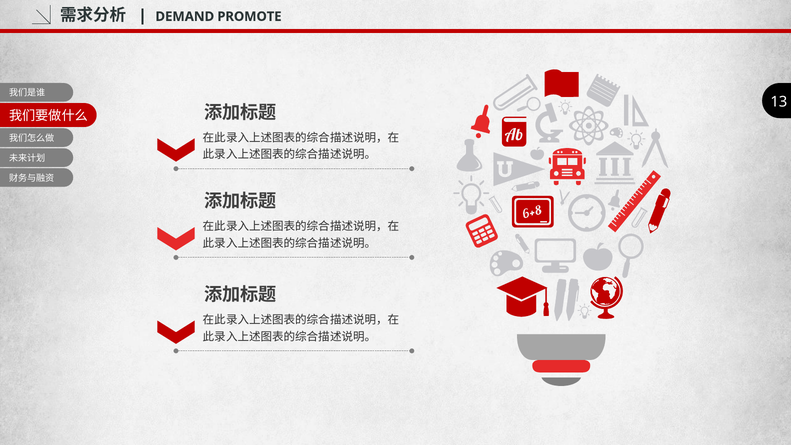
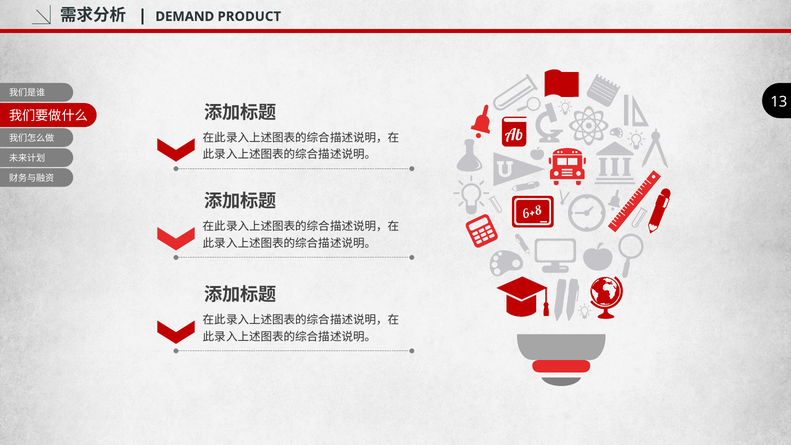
PROMOTE: PROMOTE -> PRODUCT (249, 17)
